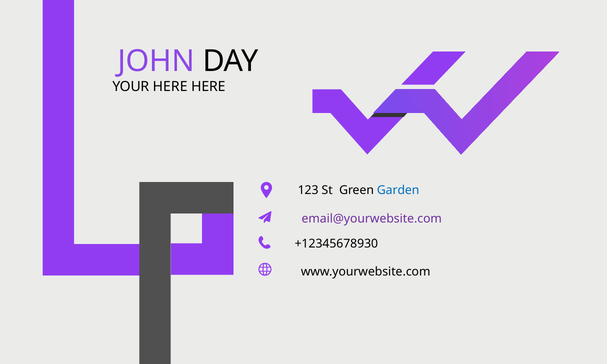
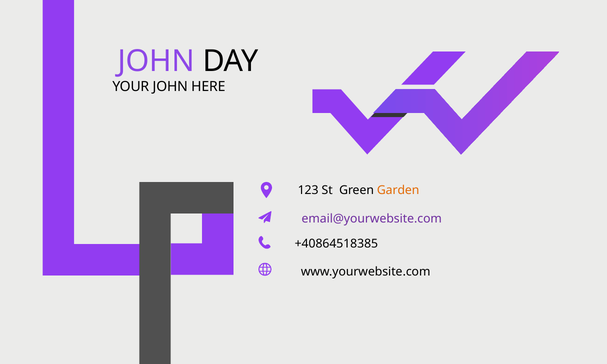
YOUR HERE: HERE -> JOHN (170, 87)
Garden colour: blue -> orange (398, 190)
+12345678930: +12345678930 -> +40864518385 (336, 244)
